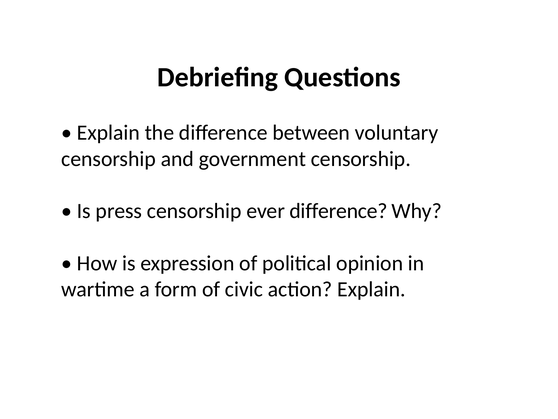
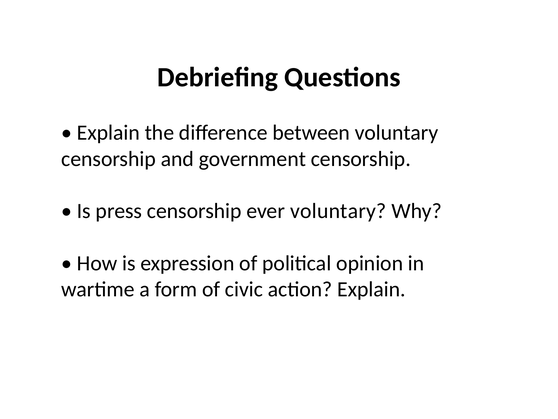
ever difference: difference -> voluntary (338, 211)
